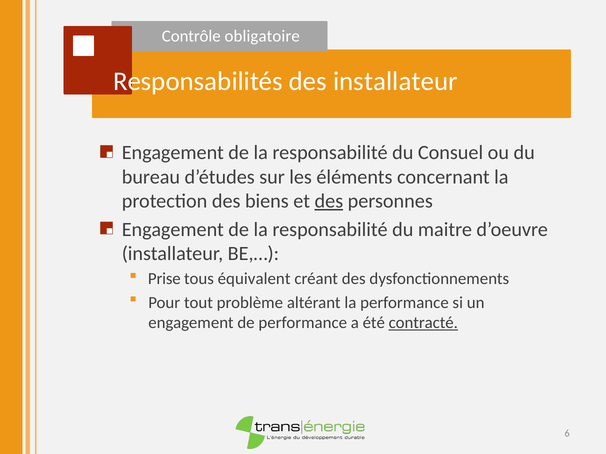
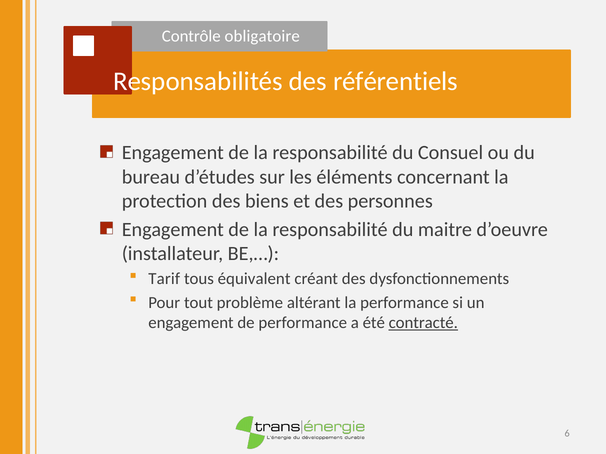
des installateur: installateur -> référentiels (395, 81)
des underline: present -> none (329, 201)
Prise: Prise -> Tarif (164, 279)
